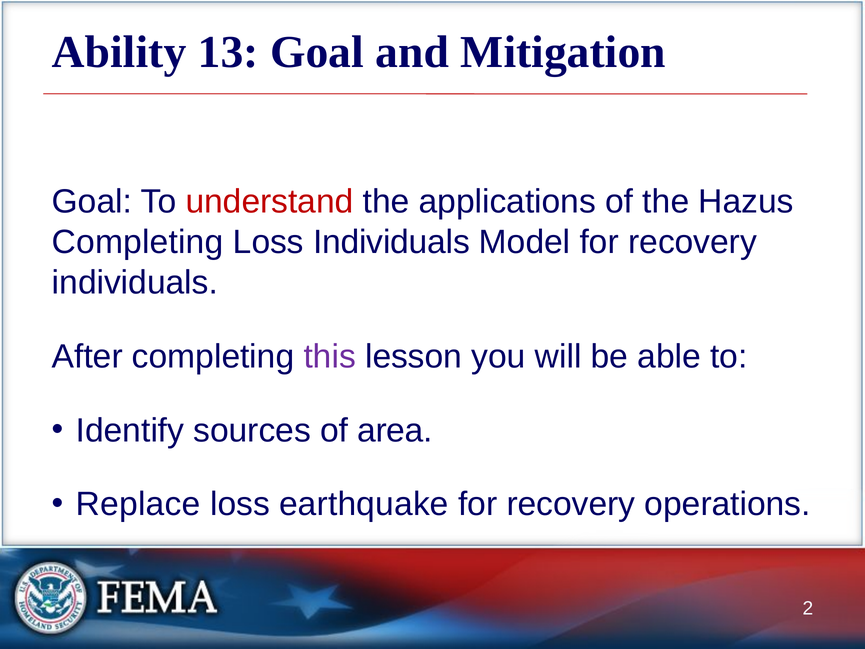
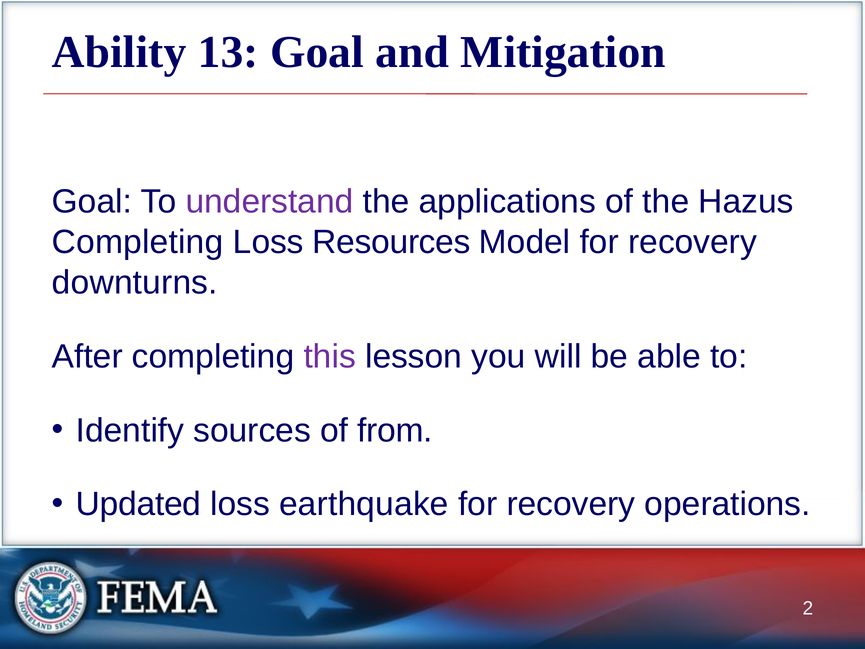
understand colour: red -> purple (270, 202)
Loss Individuals: Individuals -> Resources (392, 242)
individuals: individuals -> downturns (135, 282)
area: area -> from (395, 430)
Replace: Replace -> Updated (139, 504)
